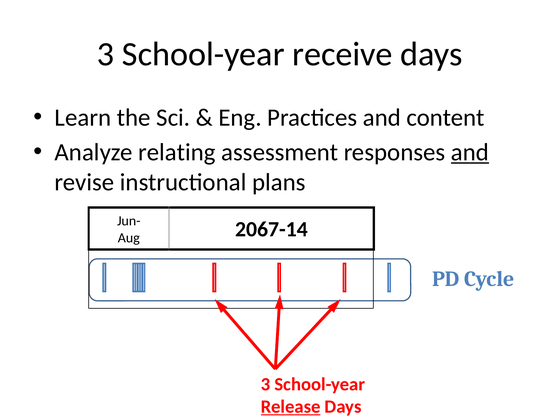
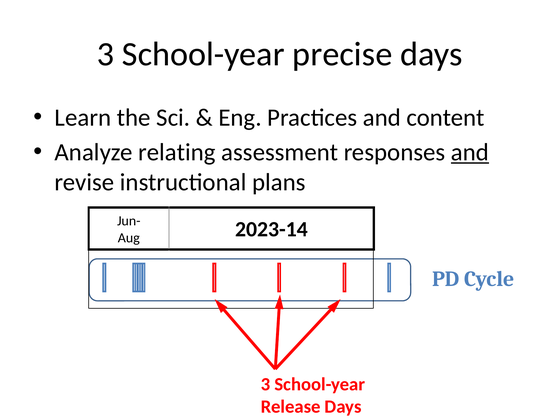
receive: receive -> precise (342, 54)
2067-14: 2067-14 -> 2023-14 (271, 229)
Release underline: present -> none (291, 407)
